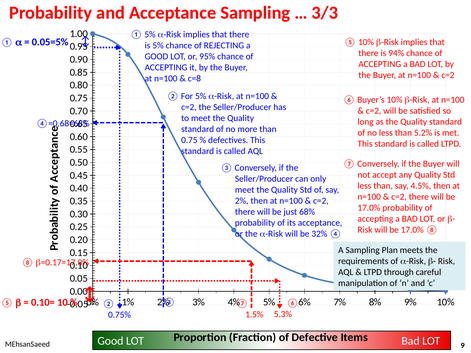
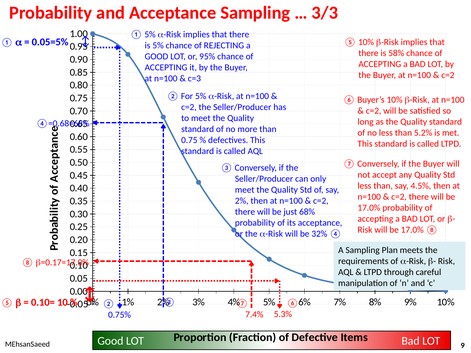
94%: 94% -> 58% (396, 53)
c=8: c=8 -> c=3 (194, 78)
1.5%: 1.5% -> 7.4% (254, 315)
